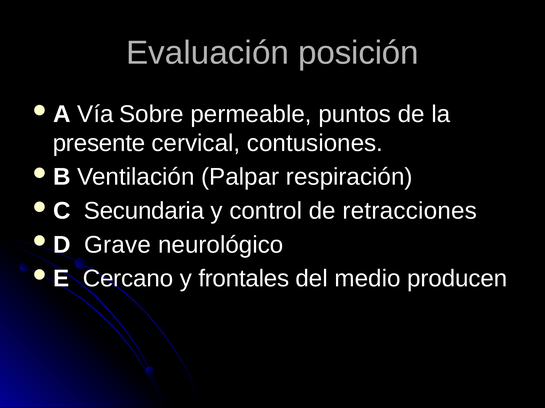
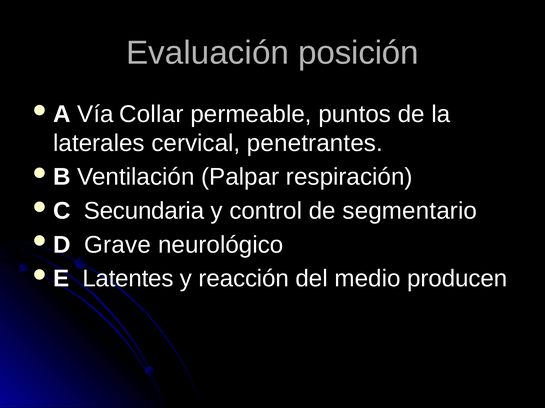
Sobre: Sobre -> Collar (151, 114)
presente: presente -> laterales (99, 143)
contusiones: contusiones -> penetrantes (315, 143)
retracciones: retracciones -> segmentario (410, 211)
Cercano: Cercano -> Latentes (128, 279)
frontales: frontales -> reacción (244, 279)
